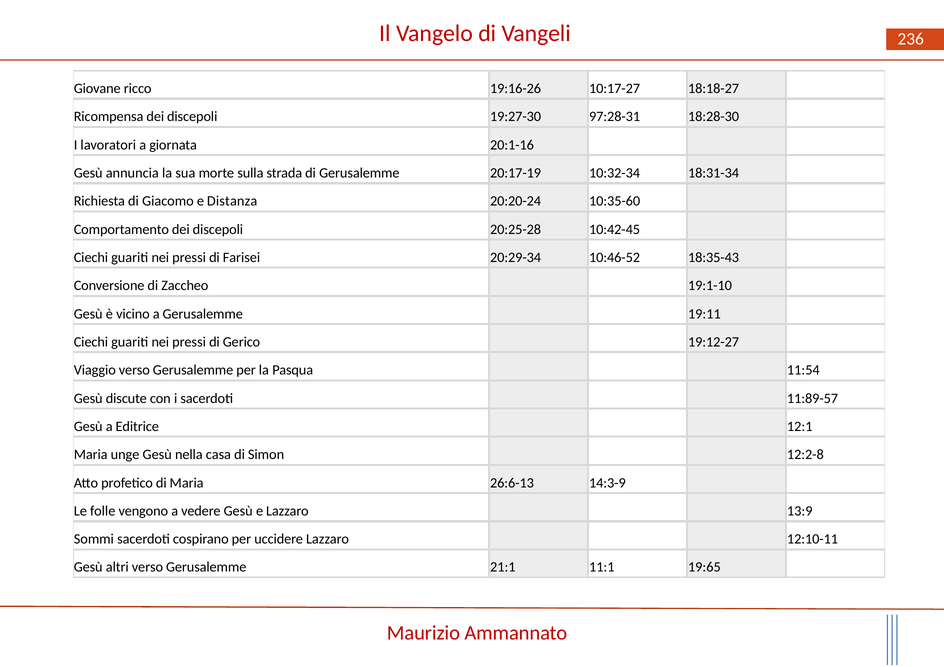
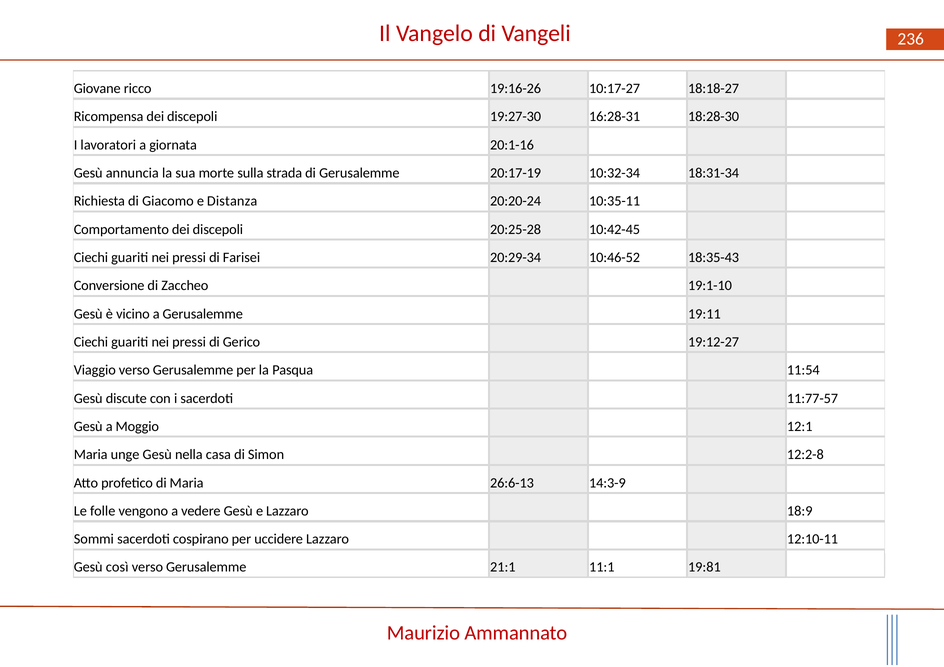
97:28-31: 97:28-31 -> 16:28-31 (615, 117)
10:35-60: 10:35-60 -> 10:35-11 (615, 201)
11:89-57: 11:89-57 -> 11:77-57 (813, 398)
Editrice: Editrice -> Moggio (137, 426)
13:9: 13:9 -> 18:9 (800, 511)
altri: altri -> così (117, 566)
19:65: 19:65 -> 19:81 (704, 566)
